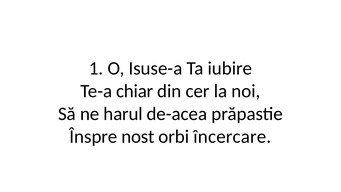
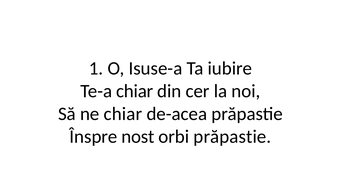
ne harul: harul -> chiar (123, 114)
orbi încercare: încercare -> prăpastie (232, 136)
